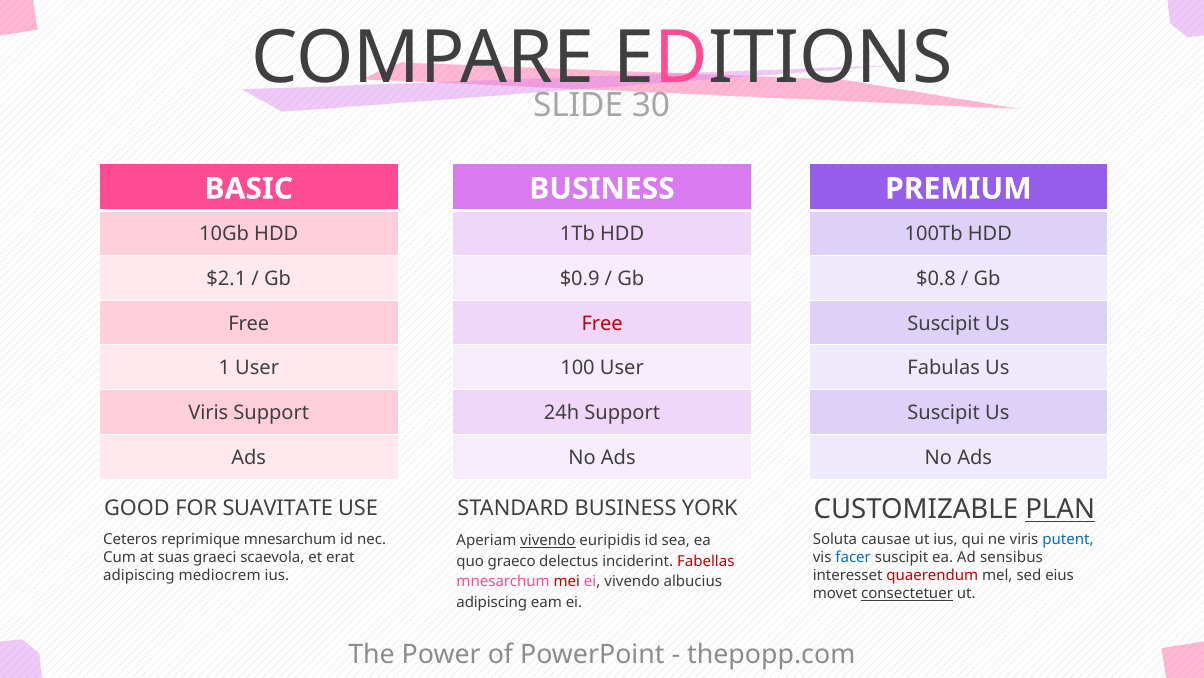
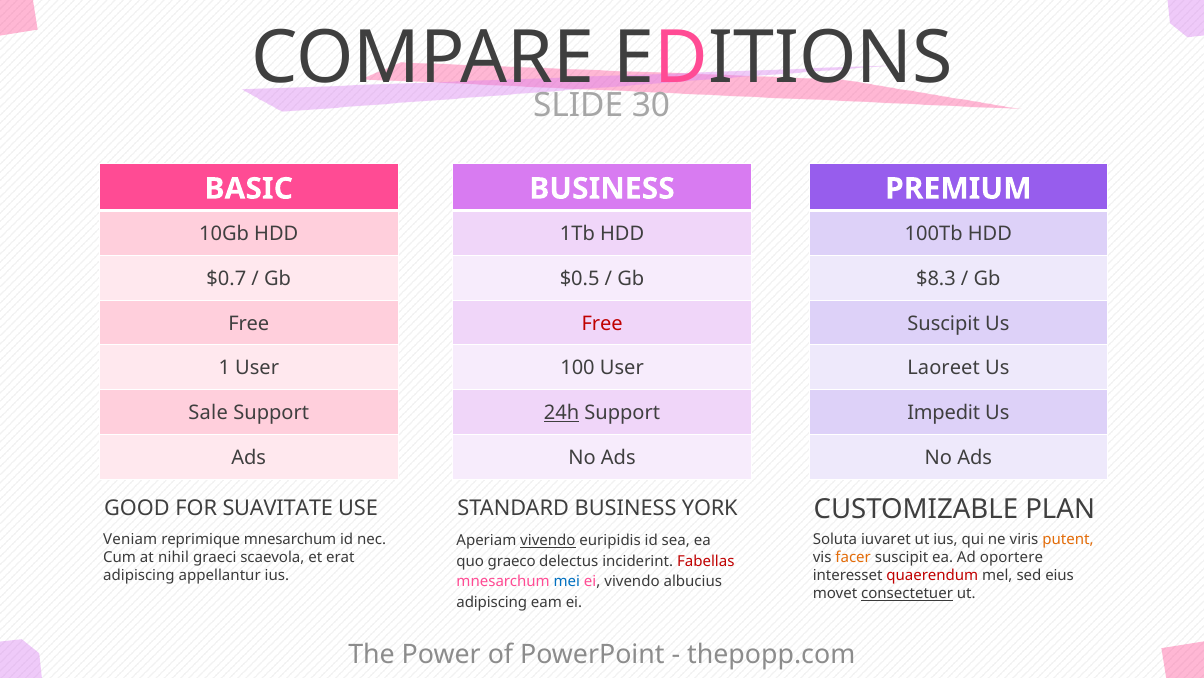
$2.1: $2.1 -> $0.7 (226, 279)
$0.9: $0.9 -> $0.5 (580, 279)
$0.8: $0.8 -> $8.3 (936, 279)
Fabulas: Fabulas -> Laoreet (944, 368)
Viris: Viris -> Sale (208, 413)
24h underline: none -> present (562, 413)
Suscipit: Suscipit -> Impedit (944, 413)
PLAN underline: present -> none (1060, 509)
Ceteros: Ceteros -> Veniam (130, 539)
causae: causae -> iuvaret (886, 539)
putent colour: blue -> orange (1068, 539)
suas: suas -> nihil (173, 557)
facer colour: blue -> orange (853, 557)
sensibus: sensibus -> oportere (1011, 557)
mediocrem: mediocrem -> appellantur (220, 575)
mei colour: red -> blue (567, 581)
